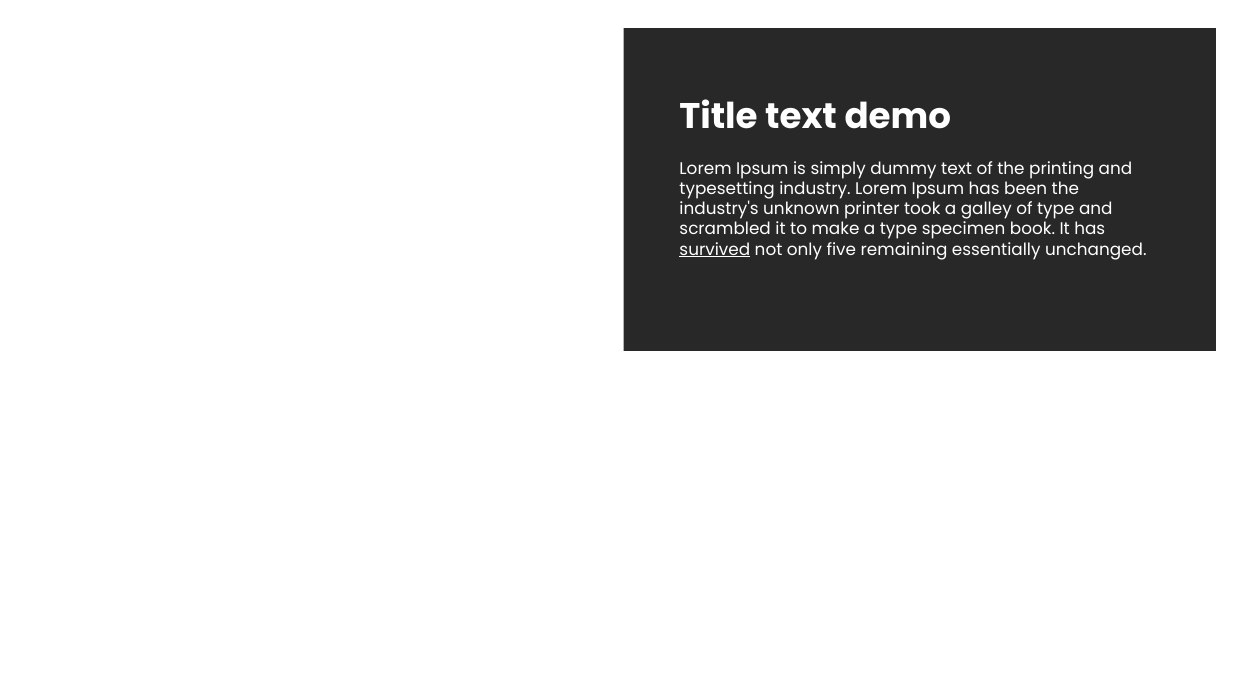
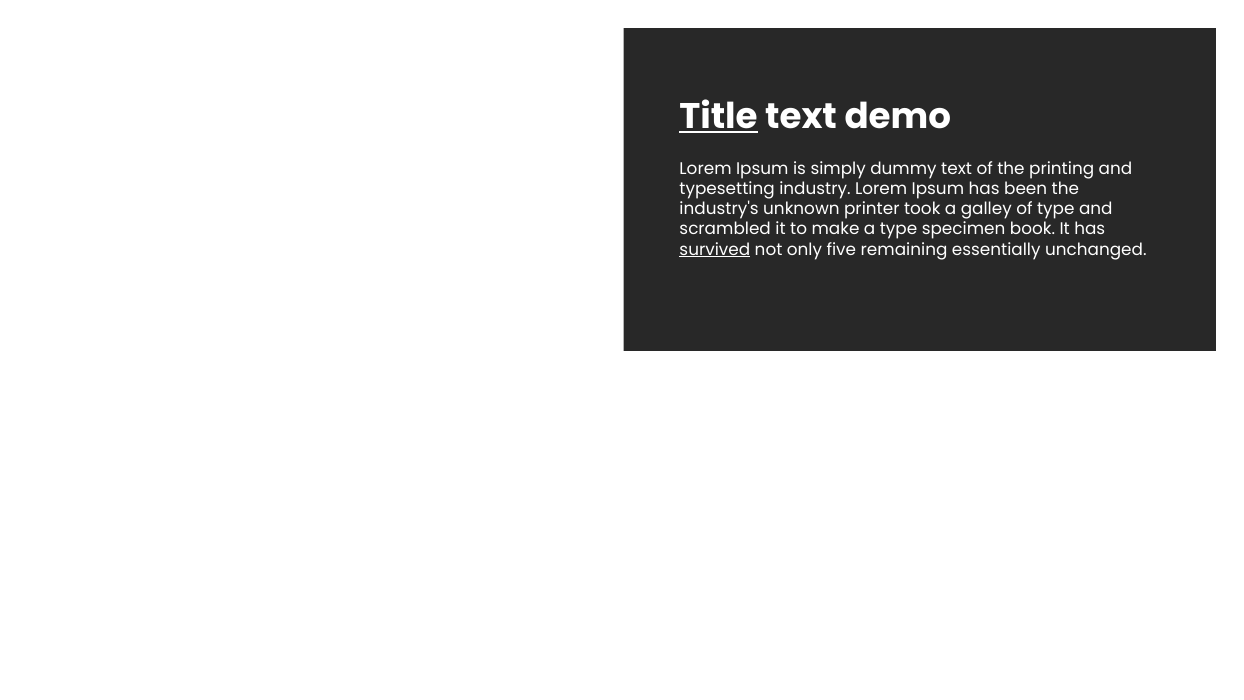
Title underline: none -> present (718, 117)
